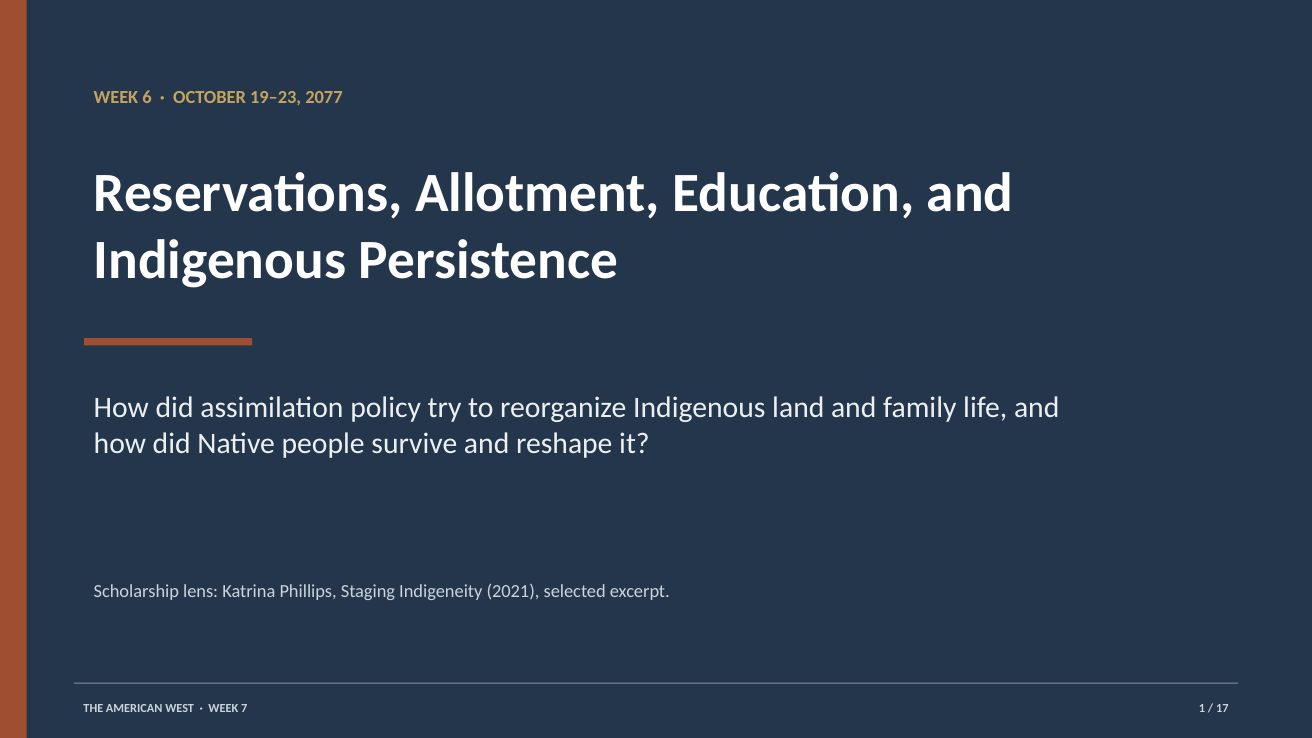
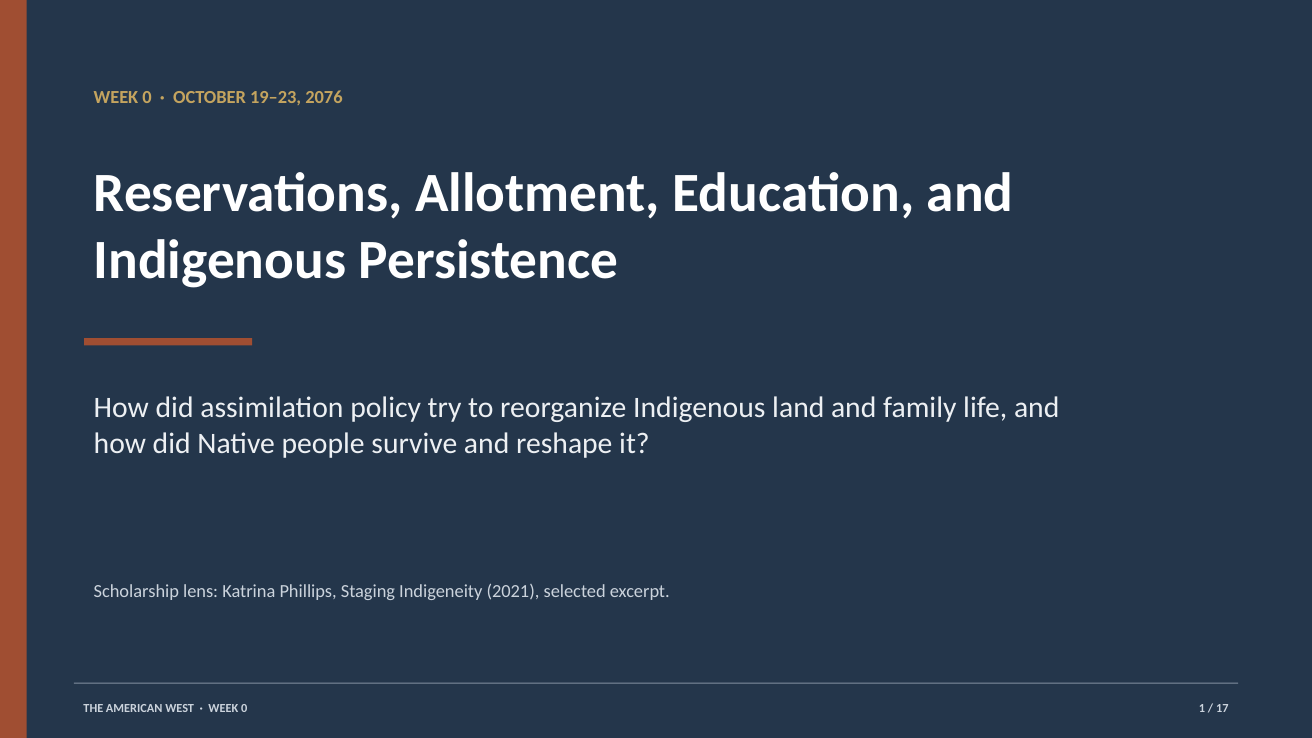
6: 6 -> 0 (147, 97)
2077: 2077 -> 2076 (324, 97)
7: 7 -> 0 (244, 708)
